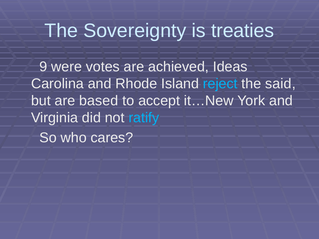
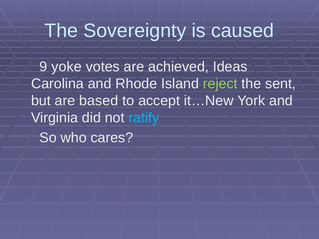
treaties: treaties -> caused (243, 31)
were: were -> yoke (66, 67)
reject colour: light blue -> light green (220, 84)
said: said -> sent (281, 84)
